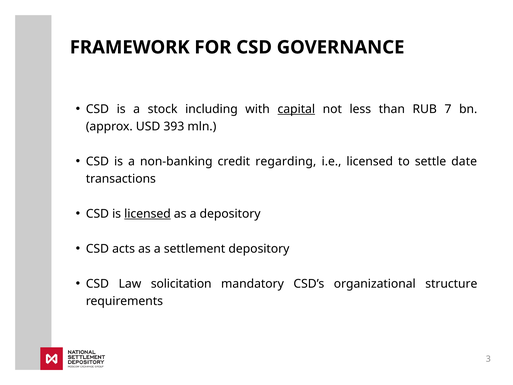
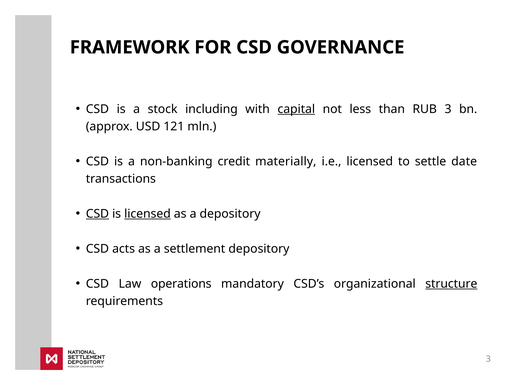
RUB 7: 7 -> 3 (448, 109)
393: 393 -> 121 (174, 126)
regarding: regarding -> materially (286, 161)
CSD underline: none -> present (97, 214)
solicitation: solicitation -> operations (181, 284)
structure underline: none -> present (451, 284)
